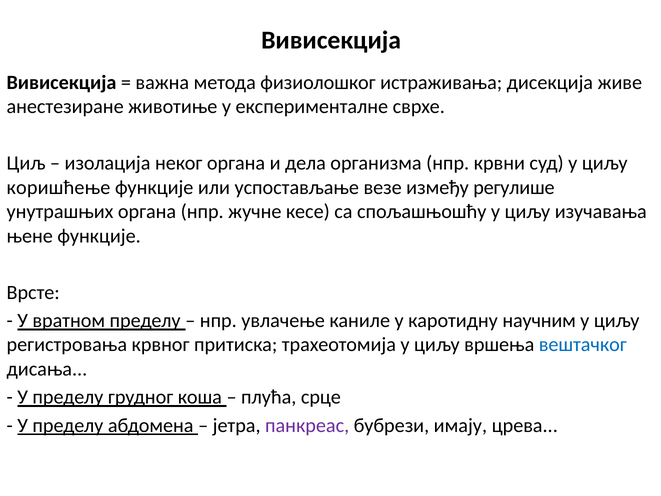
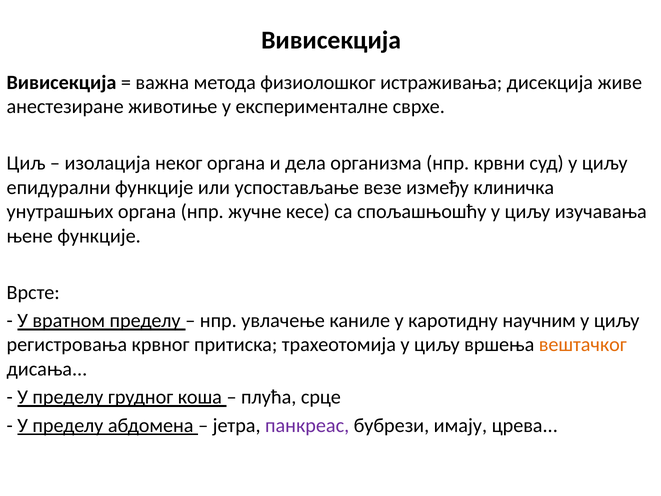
коришћење: коришћење -> епидурални (59, 187)
регулише: регулише -> клиничка (514, 187)
вештачког colour: blue -> orange (583, 345)
